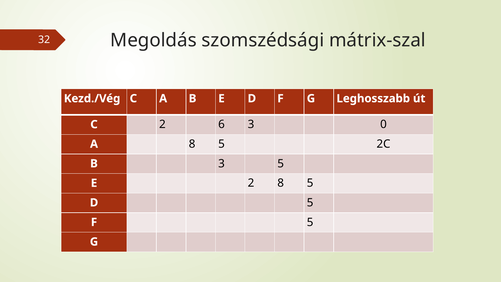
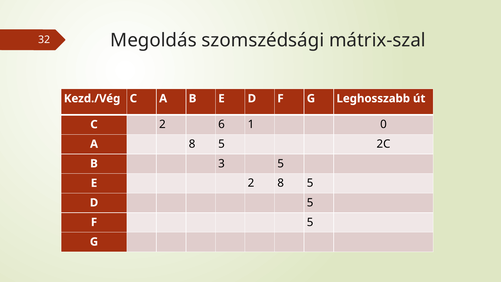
6 3: 3 -> 1 (251, 124)
